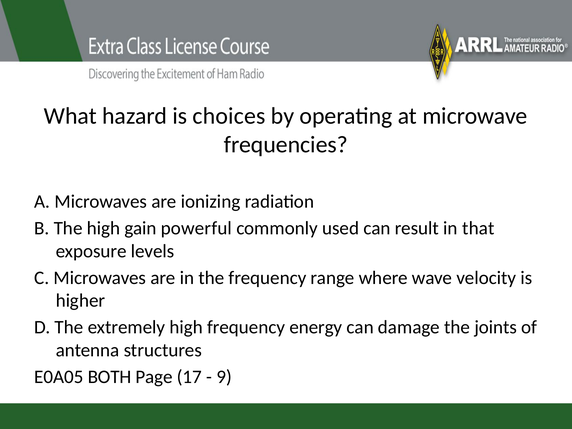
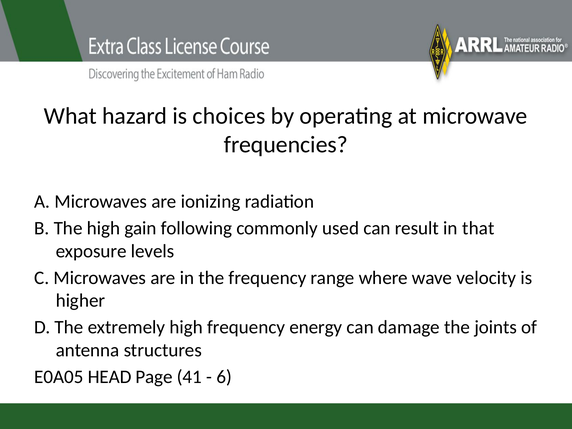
powerful: powerful -> following (196, 228)
BOTH: BOTH -> HEAD (110, 377)
17: 17 -> 41 (189, 377)
9: 9 -> 6 (224, 377)
